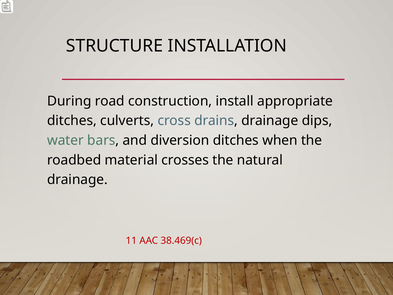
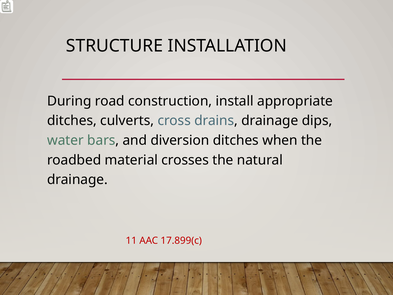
38.469(c: 38.469(c -> 17.899(c (181, 240)
